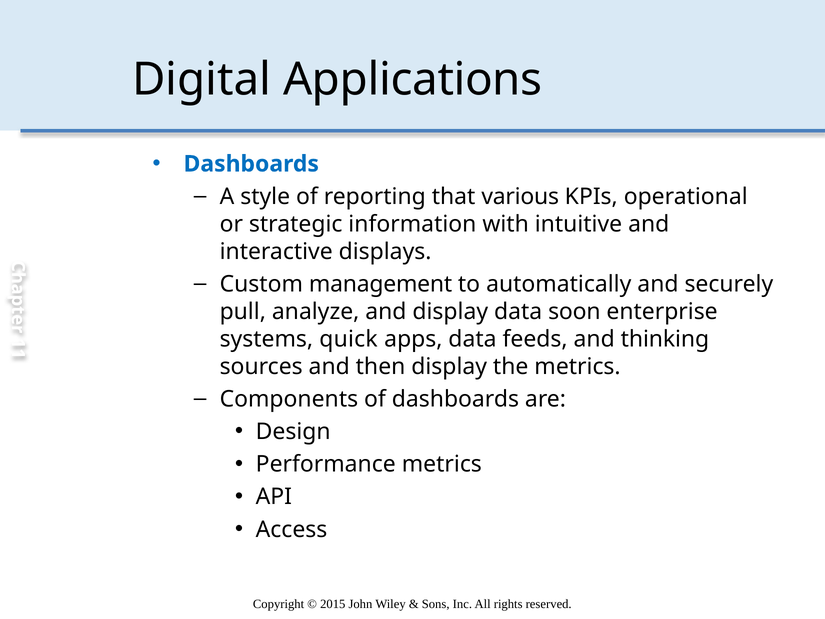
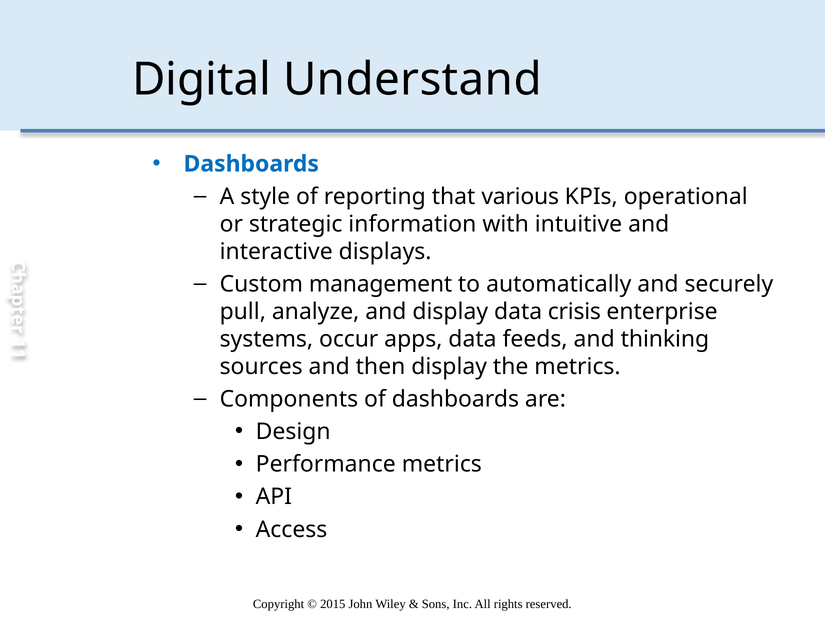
Applications: Applications -> Understand (412, 80)
soon: soon -> crisis (574, 311)
quick: quick -> occur (349, 339)
